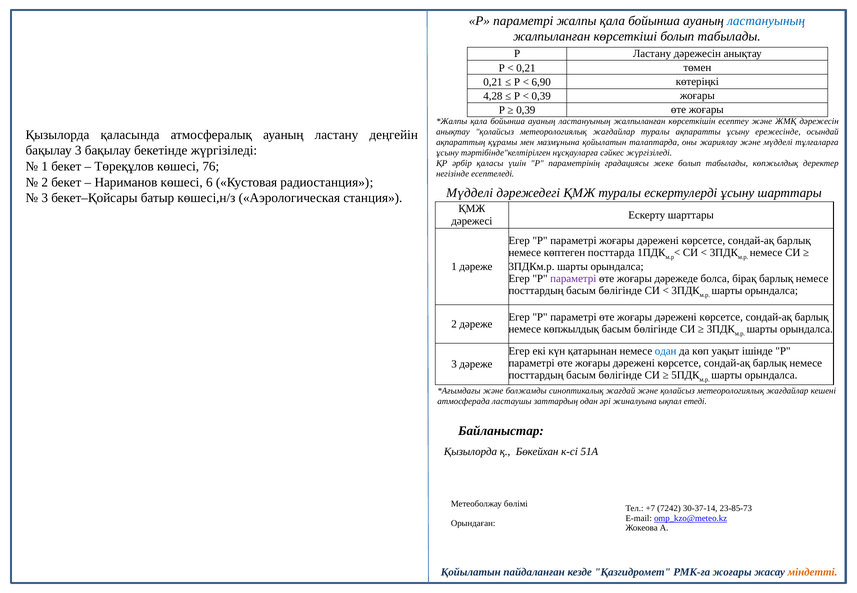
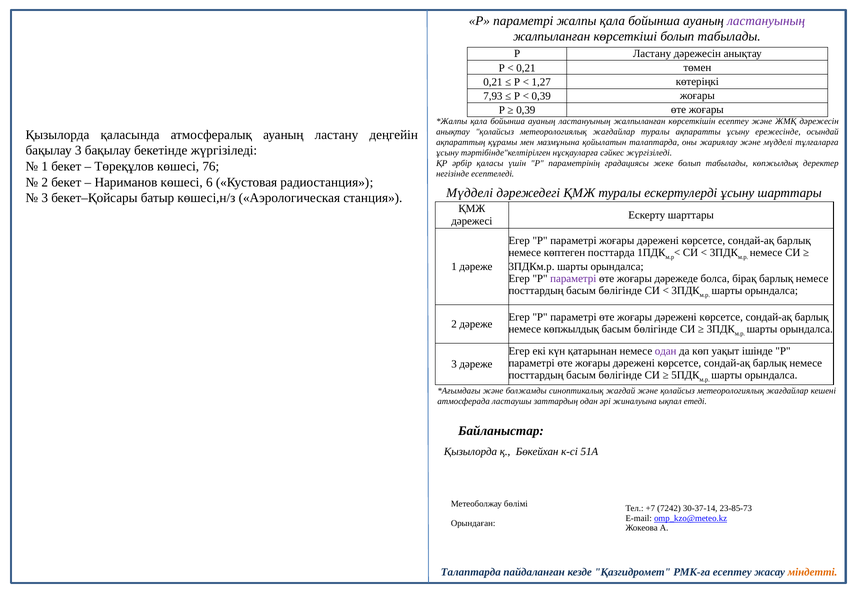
ластануының colour: blue -> purple (766, 21)
6,90: 6,90 -> 1,27 (541, 82)
4,28: 4,28 -> 7,93 (493, 96)
одан colour: blue -> purple (666, 351)
Қойылатын: Қойылатын -> Талаптарда (471, 572)
РМК-ға жоғары: жоғары -> есептеу (732, 572)
